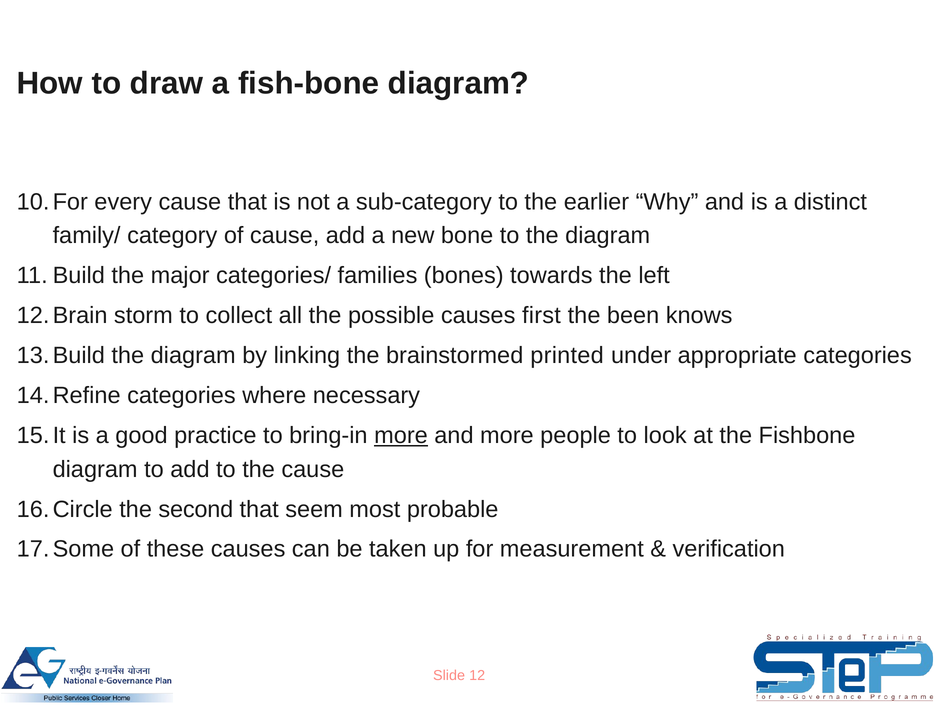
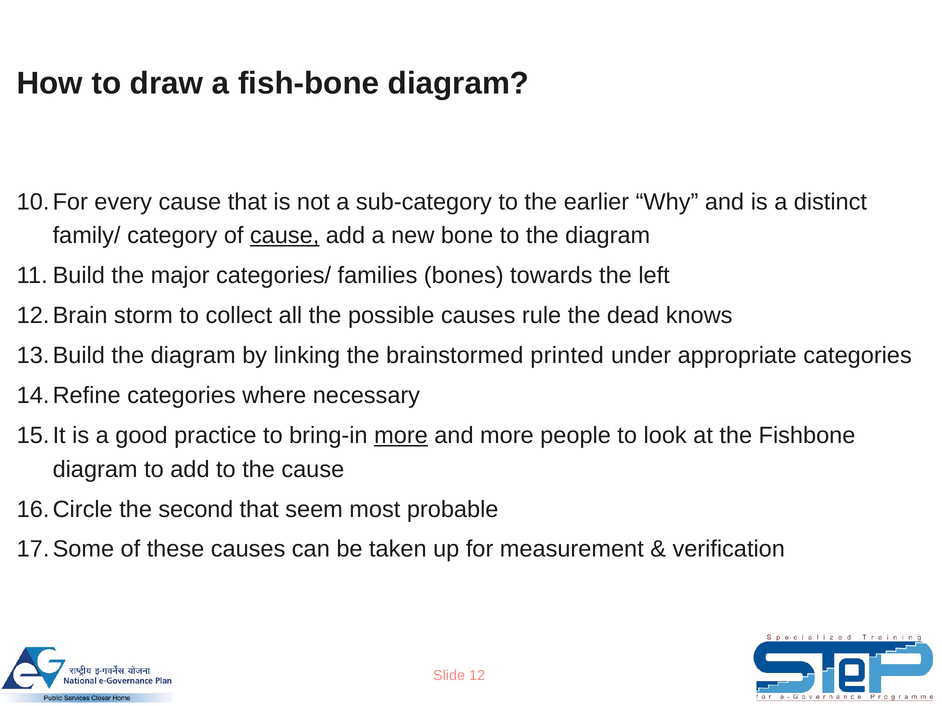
cause underline: none -> present (285, 236)
first: first -> rule (542, 316)
been: been -> dead (633, 316)
